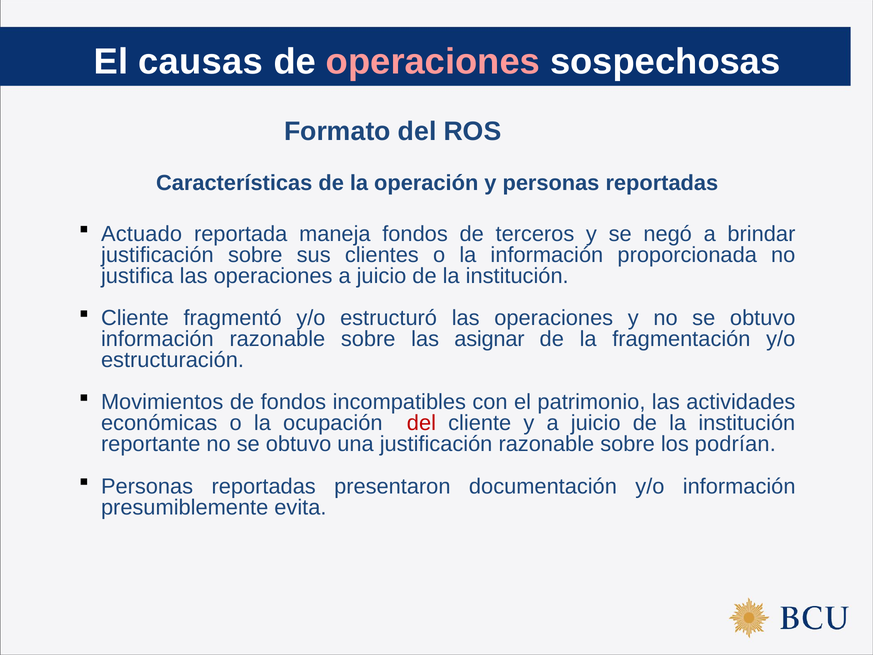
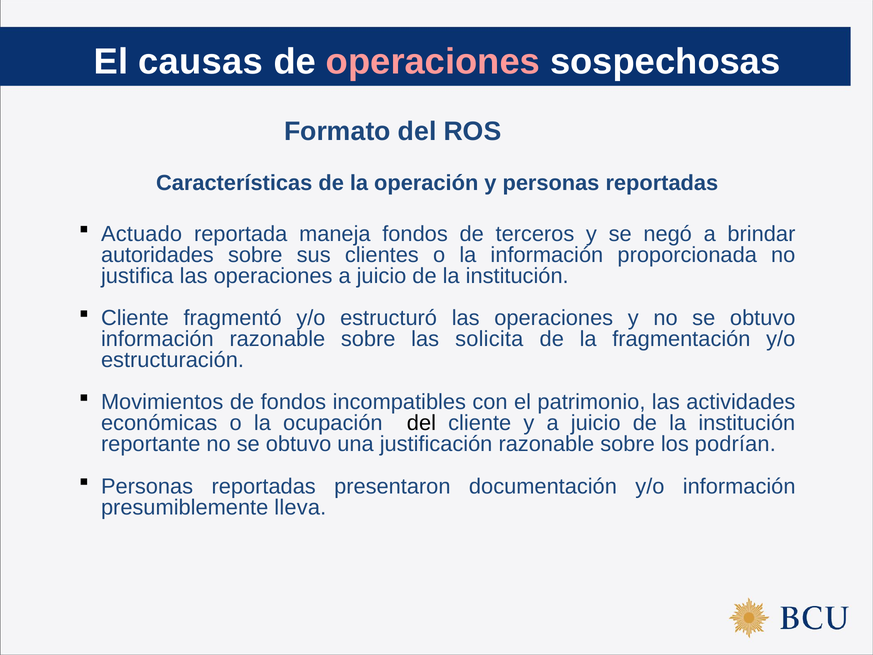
justificación: justificación -> autoridades (157, 255)
asignar: asignar -> solicita (489, 339)
del colour: red -> black (421, 423)
evita: evita -> lleva (300, 507)
